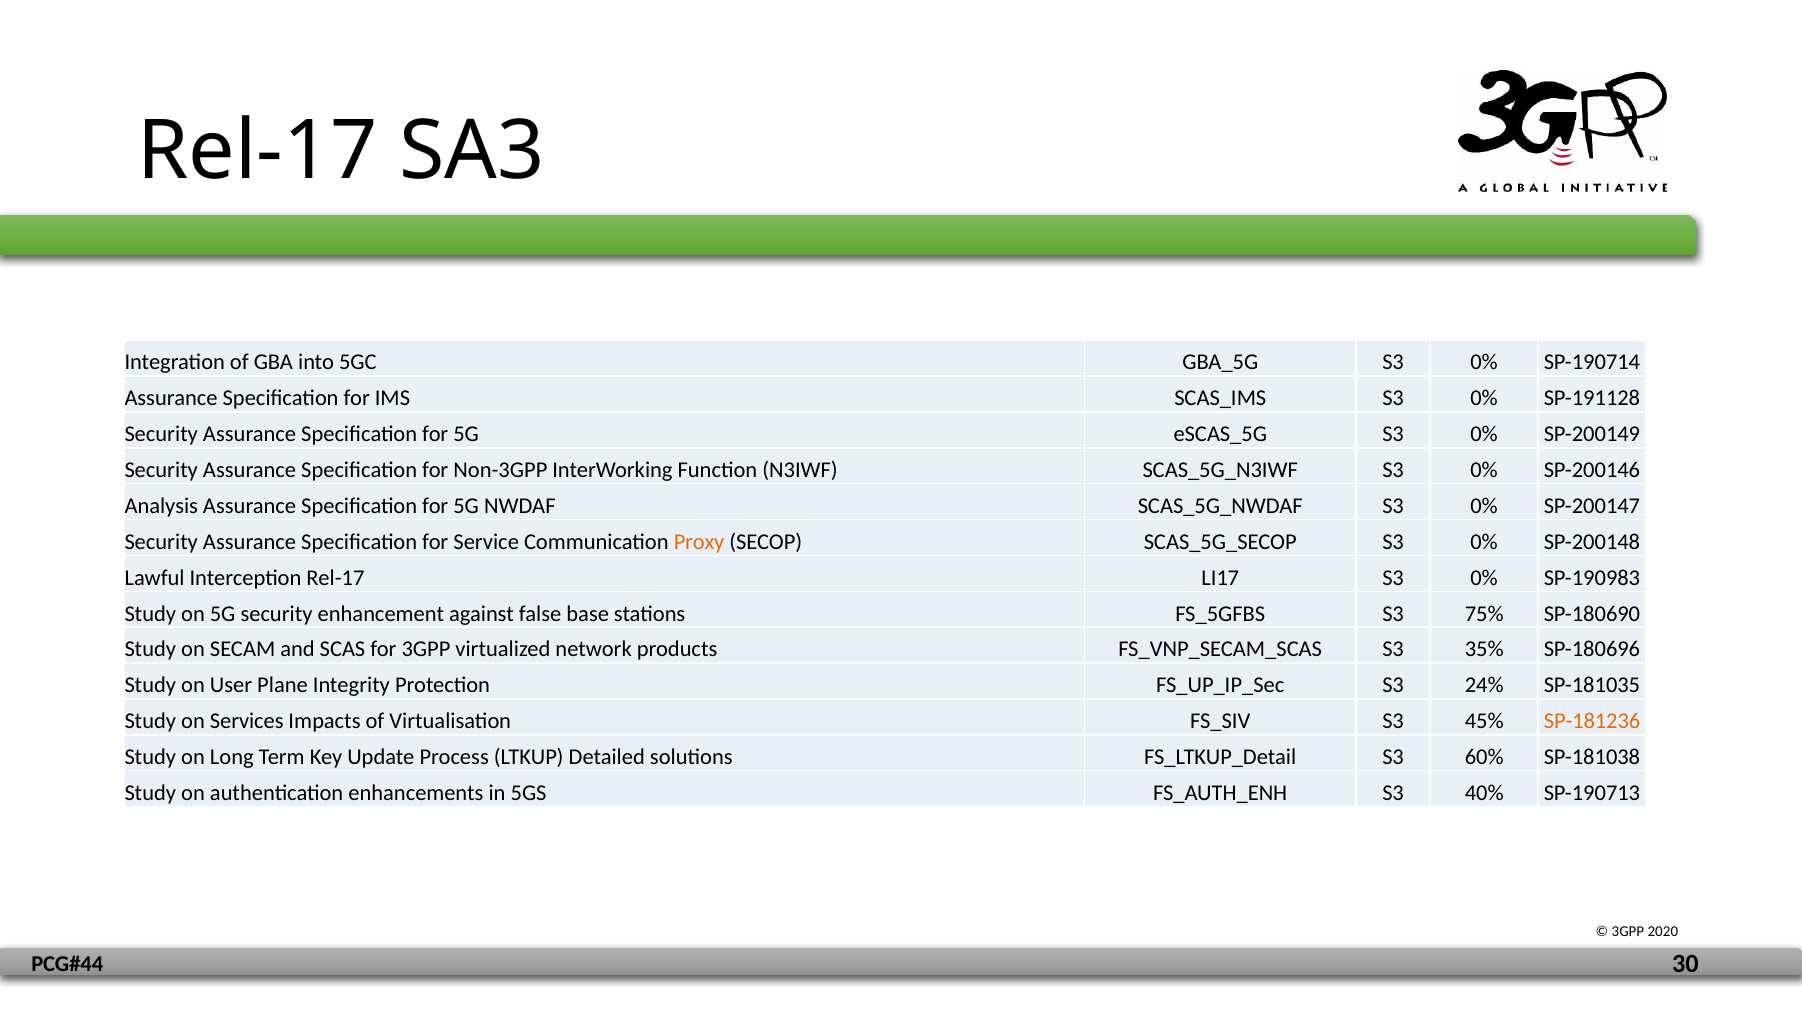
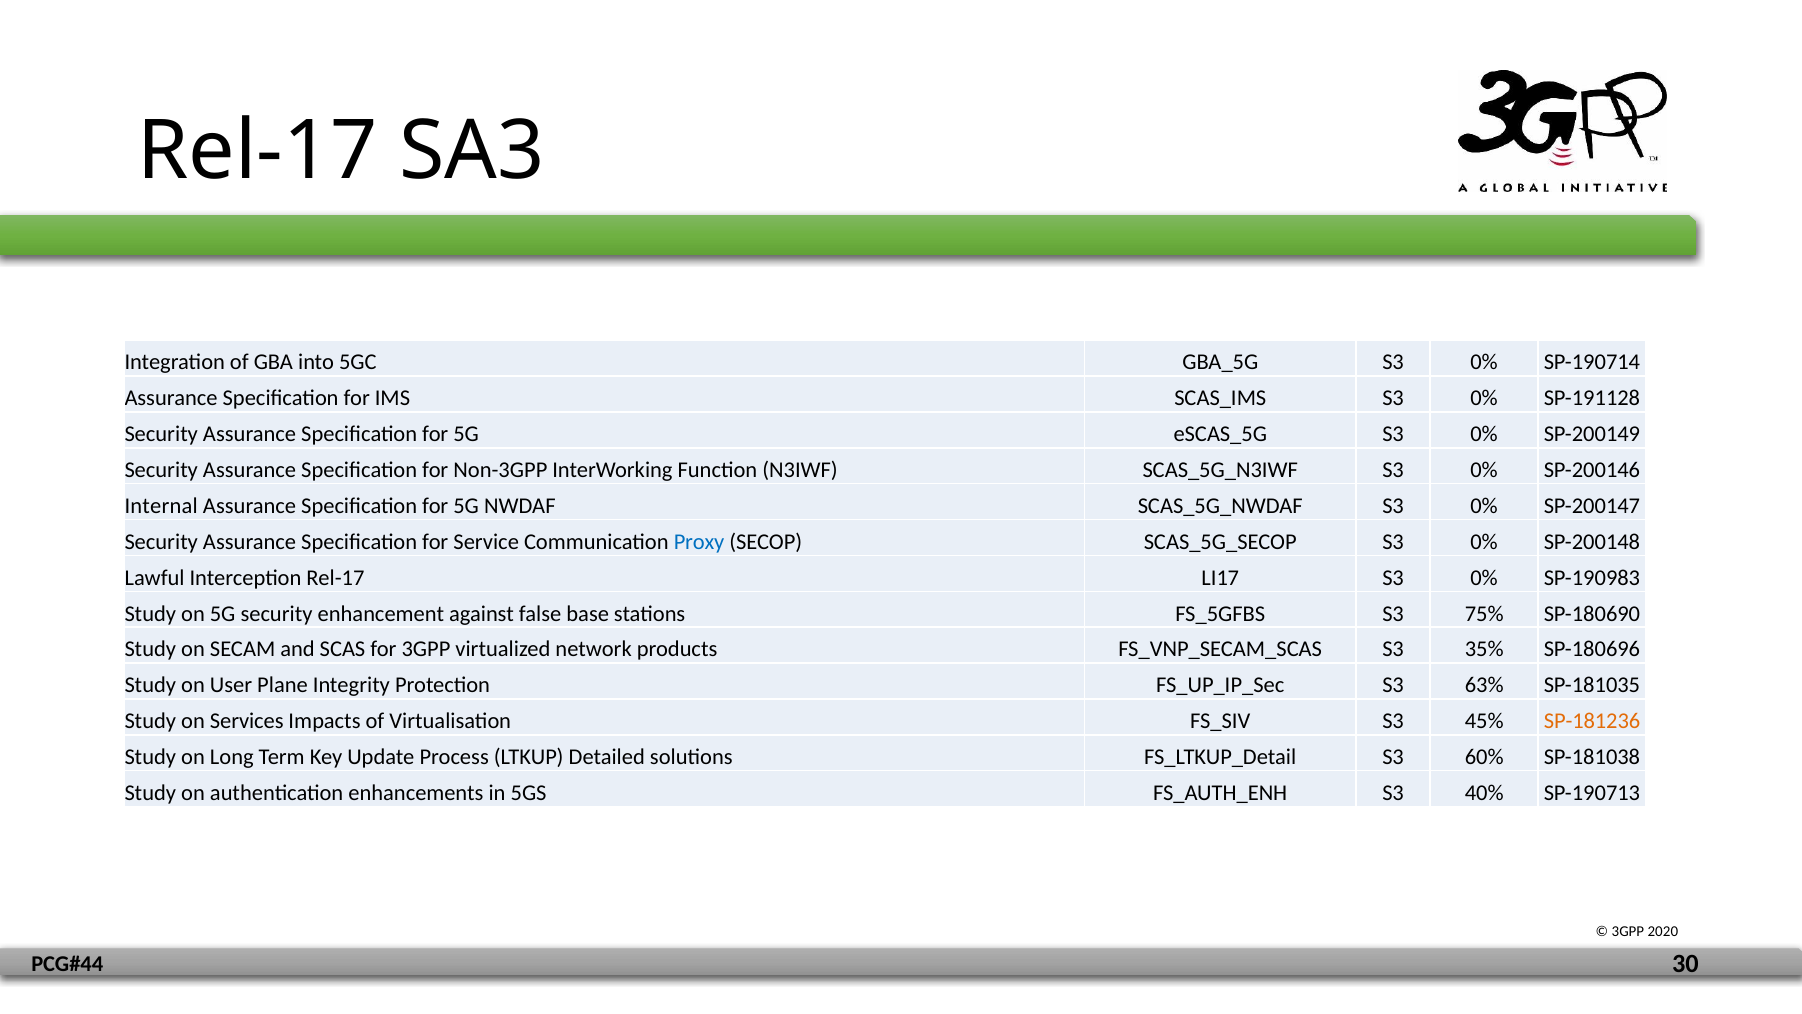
Analysis: Analysis -> Internal (161, 506)
Proxy colour: orange -> blue (699, 542)
24%: 24% -> 63% (1484, 685)
